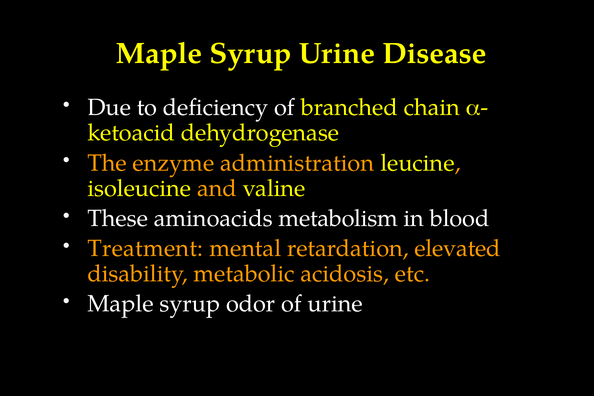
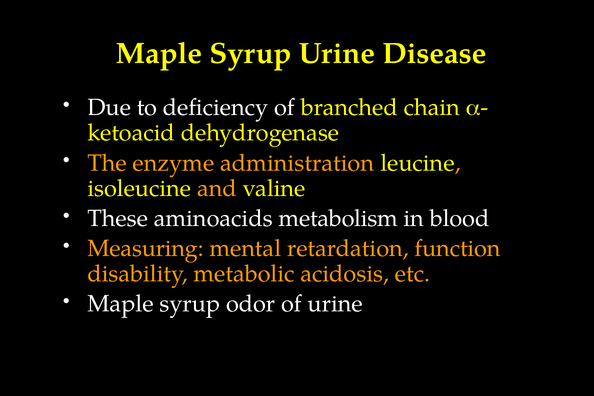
Treatment: Treatment -> Measuring (146, 248)
elevated: elevated -> function (458, 248)
